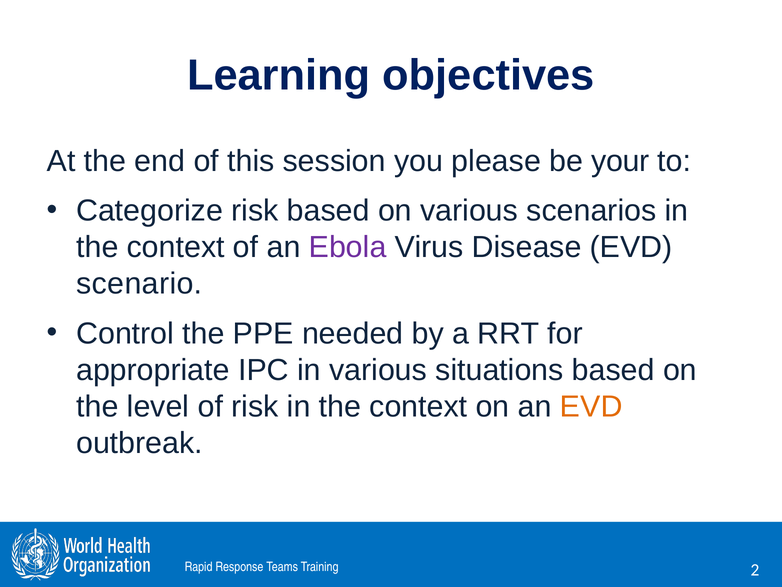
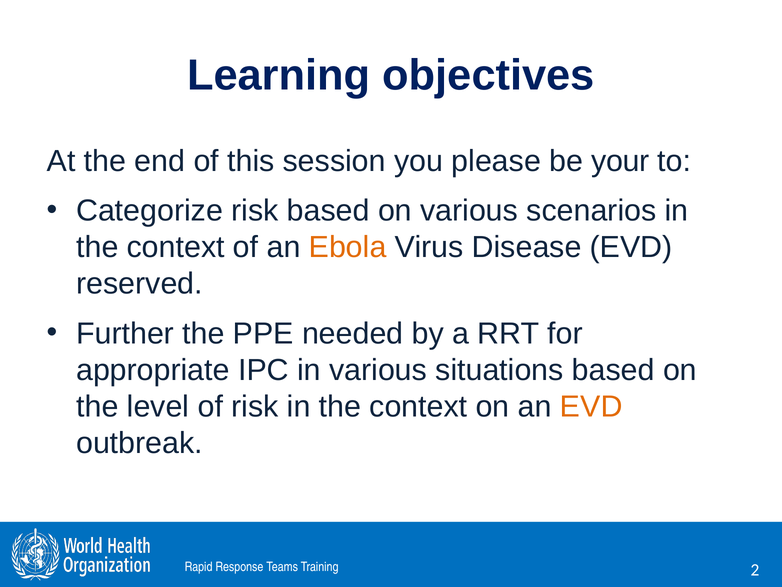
Ebola colour: purple -> orange (348, 247)
scenario: scenario -> reserved (139, 284)
Control: Control -> Further (125, 333)
